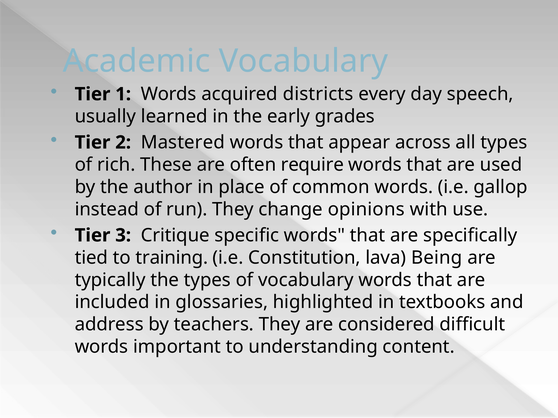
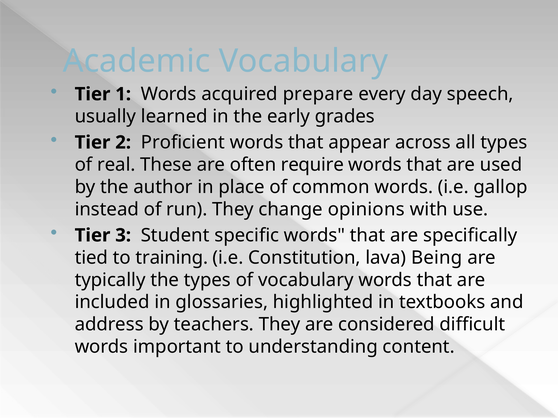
districts: districts -> prepare (318, 94)
Mastered: Mastered -> Proficient (183, 143)
rich: rich -> real (116, 165)
Critique: Critique -> Student (175, 236)
